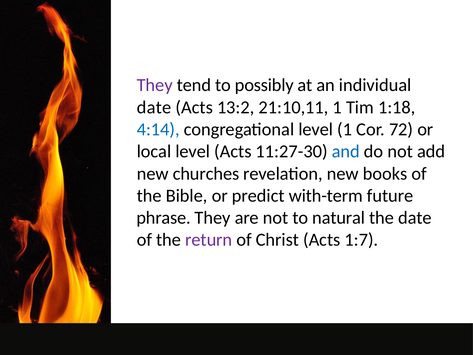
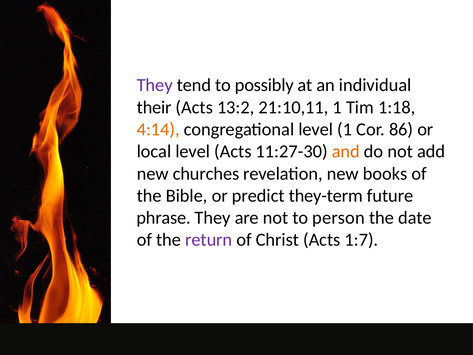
date: date -> their (154, 107)
4:14 colour: blue -> orange (158, 129)
72: 72 -> 86 (401, 129)
and colour: blue -> orange (346, 151)
with-term: with-term -> they-term (326, 196)
natural: natural -> person (339, 218)
